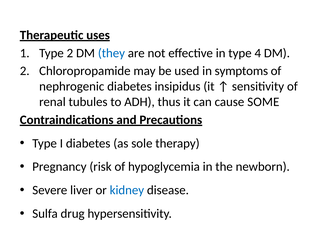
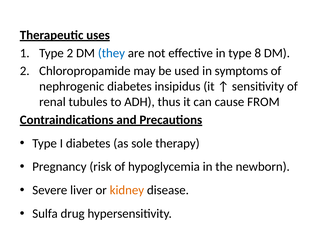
4: 4 -> 8 (258, 53)
SOME: SOME -> FROM (263, 102)
kidney colour: blue -> orange (127, 190)
